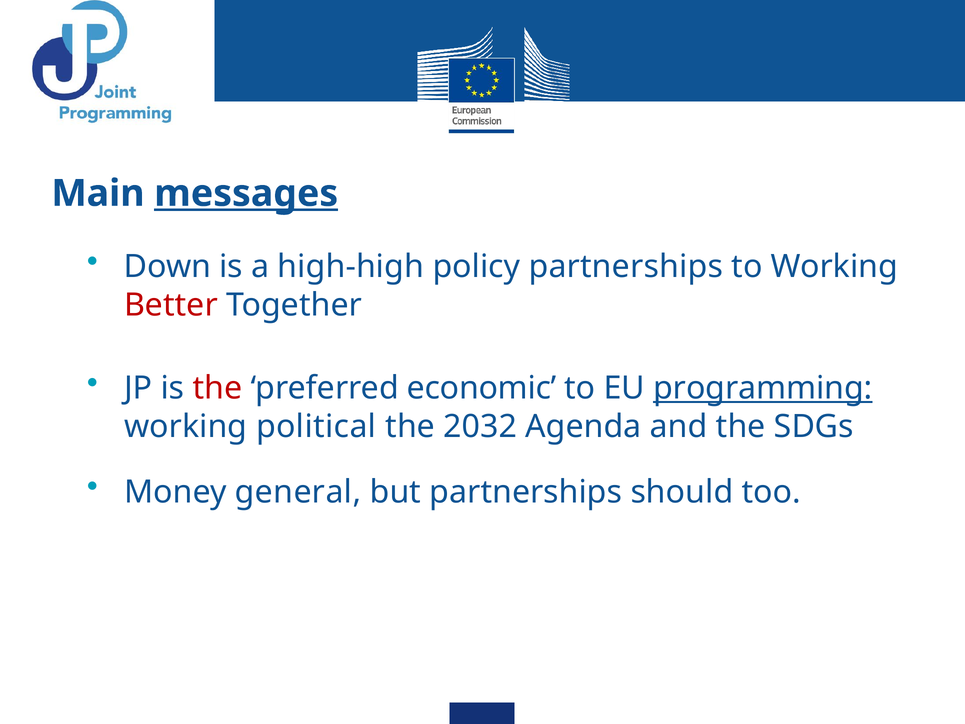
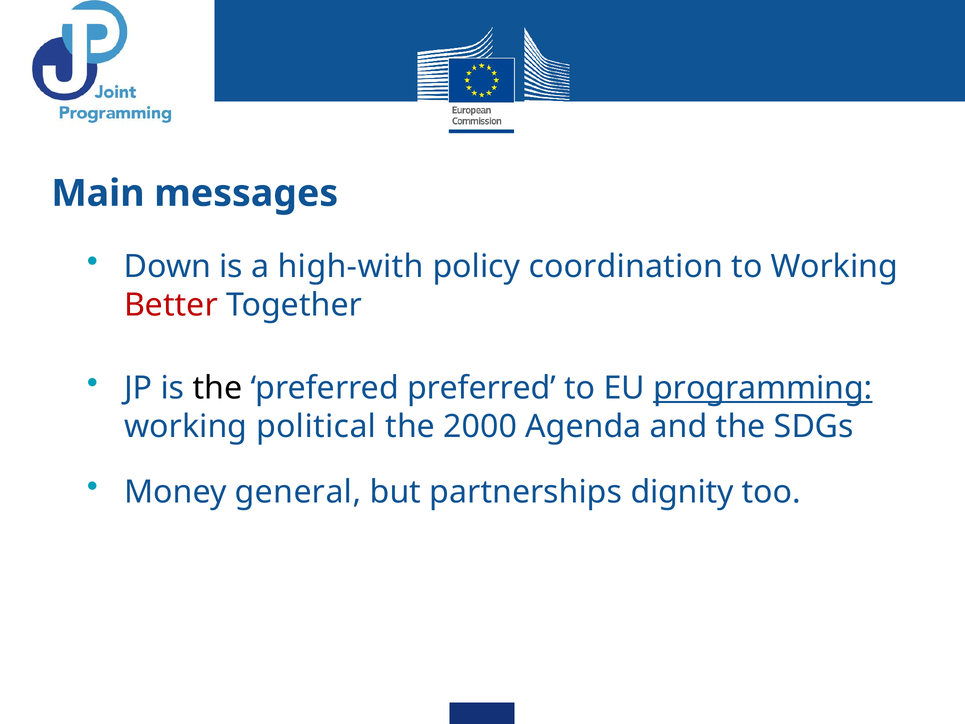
messages underline: present -> none (246, 193)
high-high: high-high -> high-with (351, 267)
policy partnerships: partnerships -> coordination (626, 267)
the colour: red -> black (218, 388)
preferred economic: economic -> preferred (482, 388)
2032: 2032 -> 2000 (480, 427)
should: should -> dignity (682, 492)
